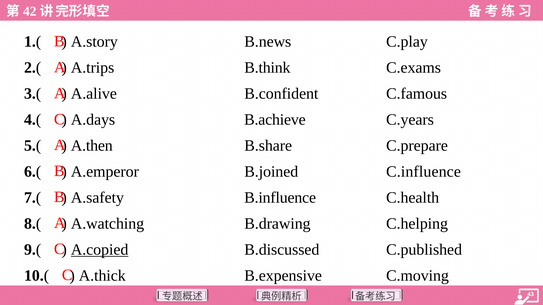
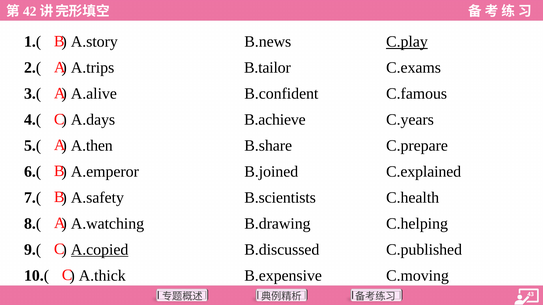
C.play underline: none -> present (407, 42)
B.think: B.think -> B.tailor (267, 68)
C.influence: C.influence -> C.explained (424, 172)
B.influence: B.influence -> B.scientists (280, 198)
